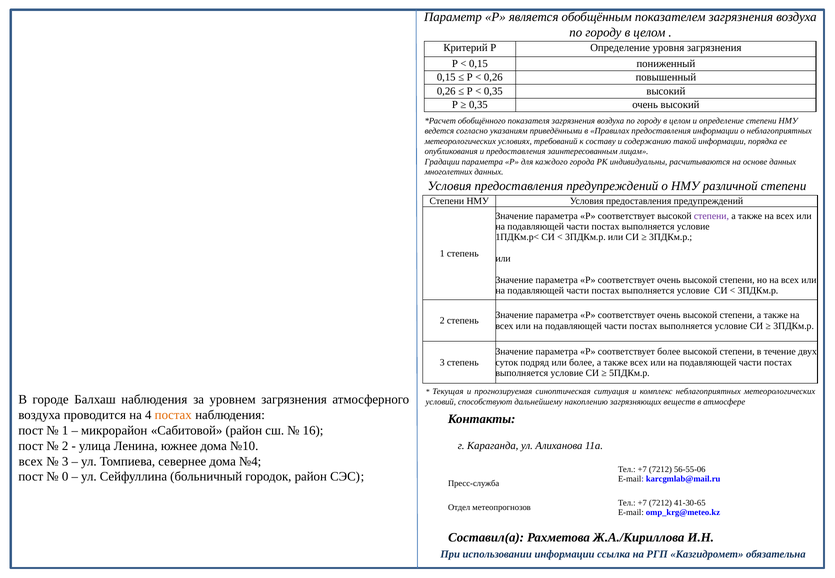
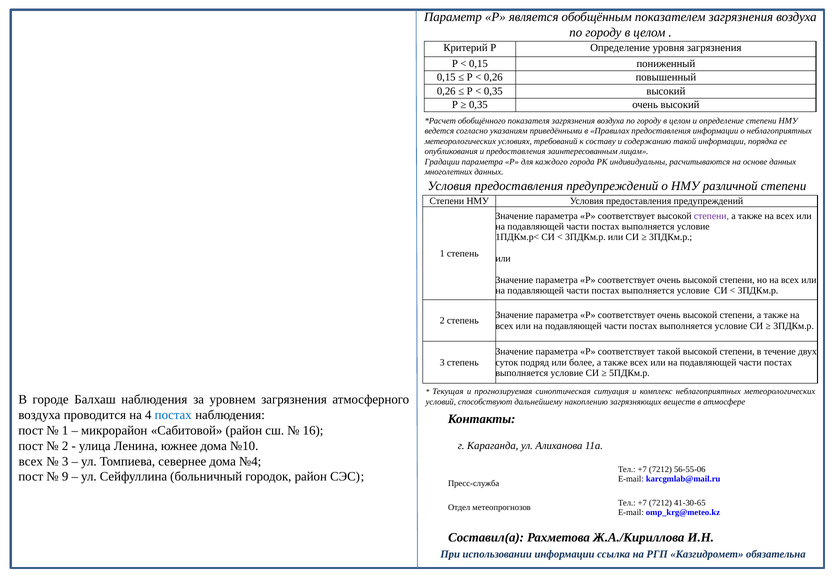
соответствует более: более -> такой (669, 352)
постах colour: orange -> blue (173, 415)
0: 0 -> 9 (65, 477)
